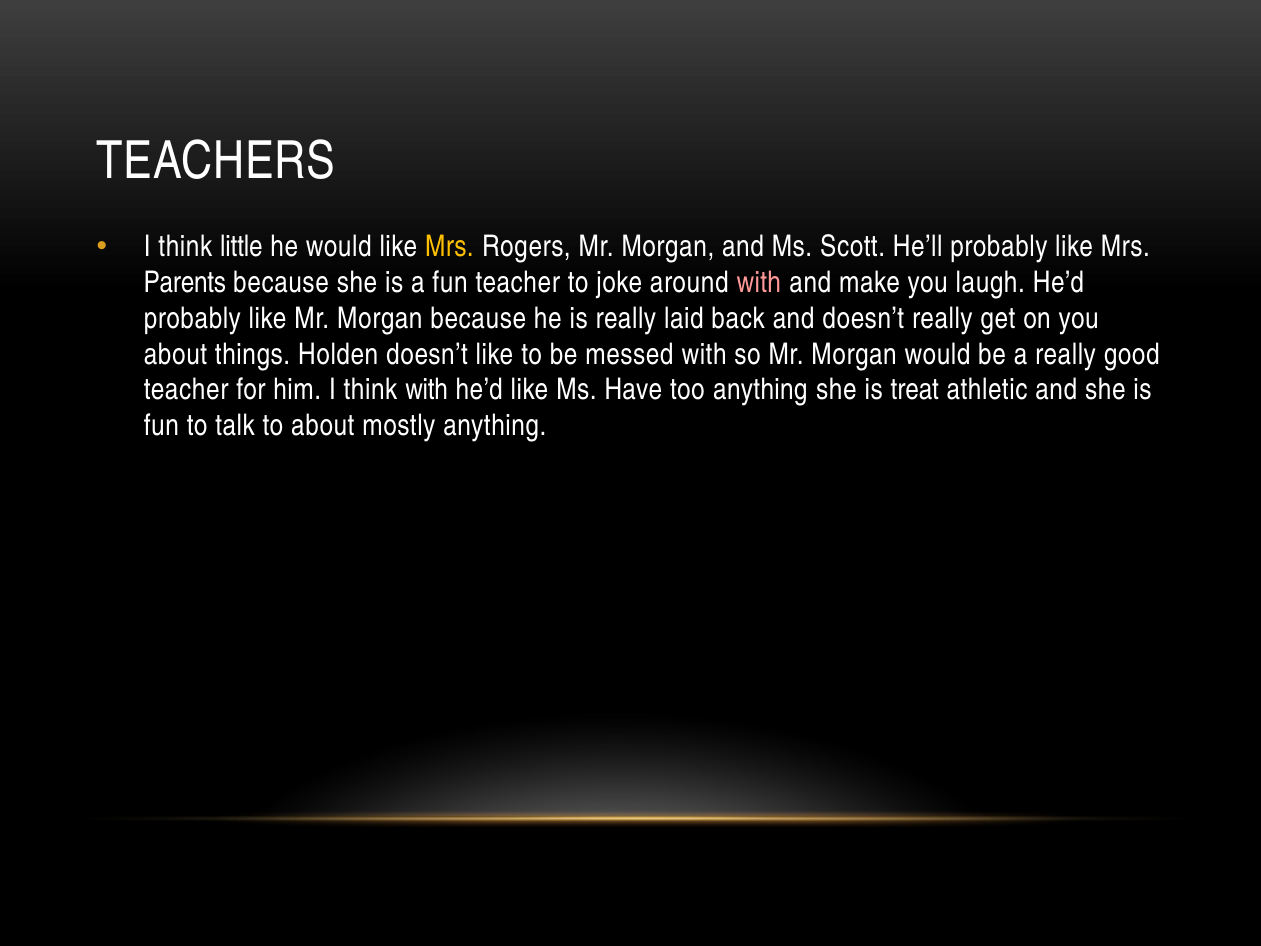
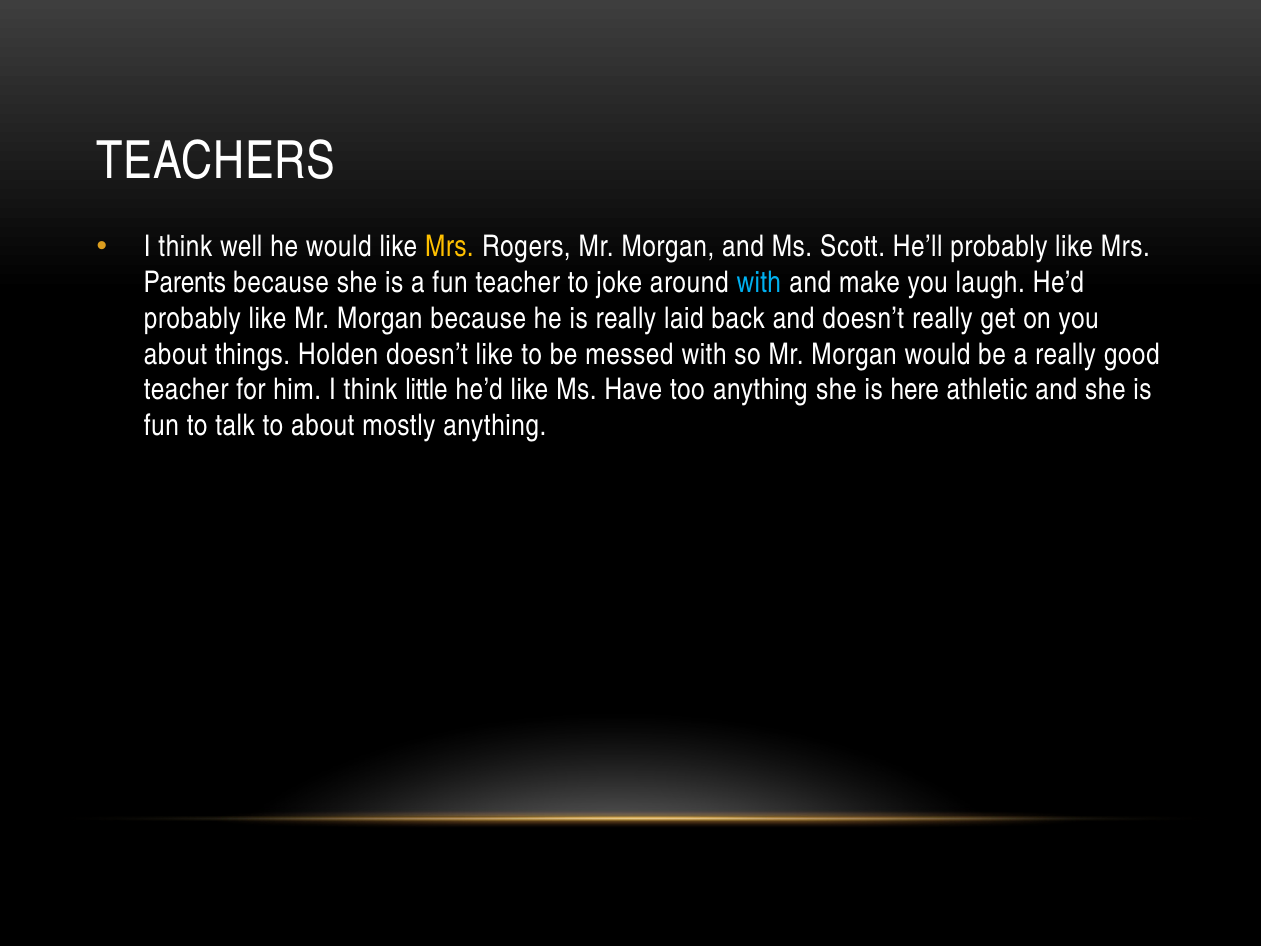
little: little -> well (241, 247)
with colour: pink -> light blue (759, 283)
think with: with -> little (427, 390)
treat: treat -> here (915, 390)
